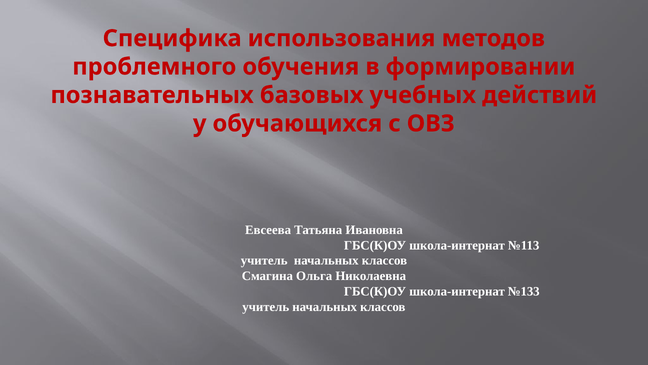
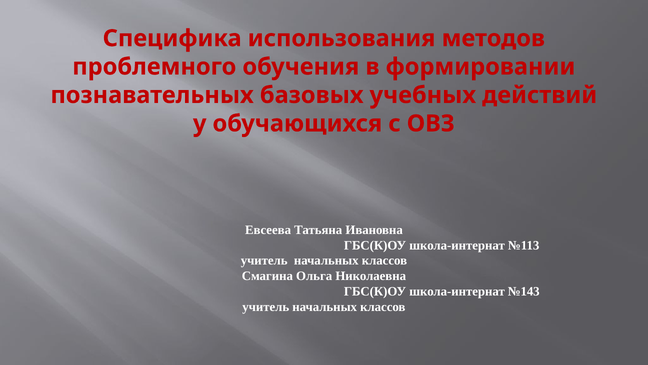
№133: №133 -> №143 (524, 291)
